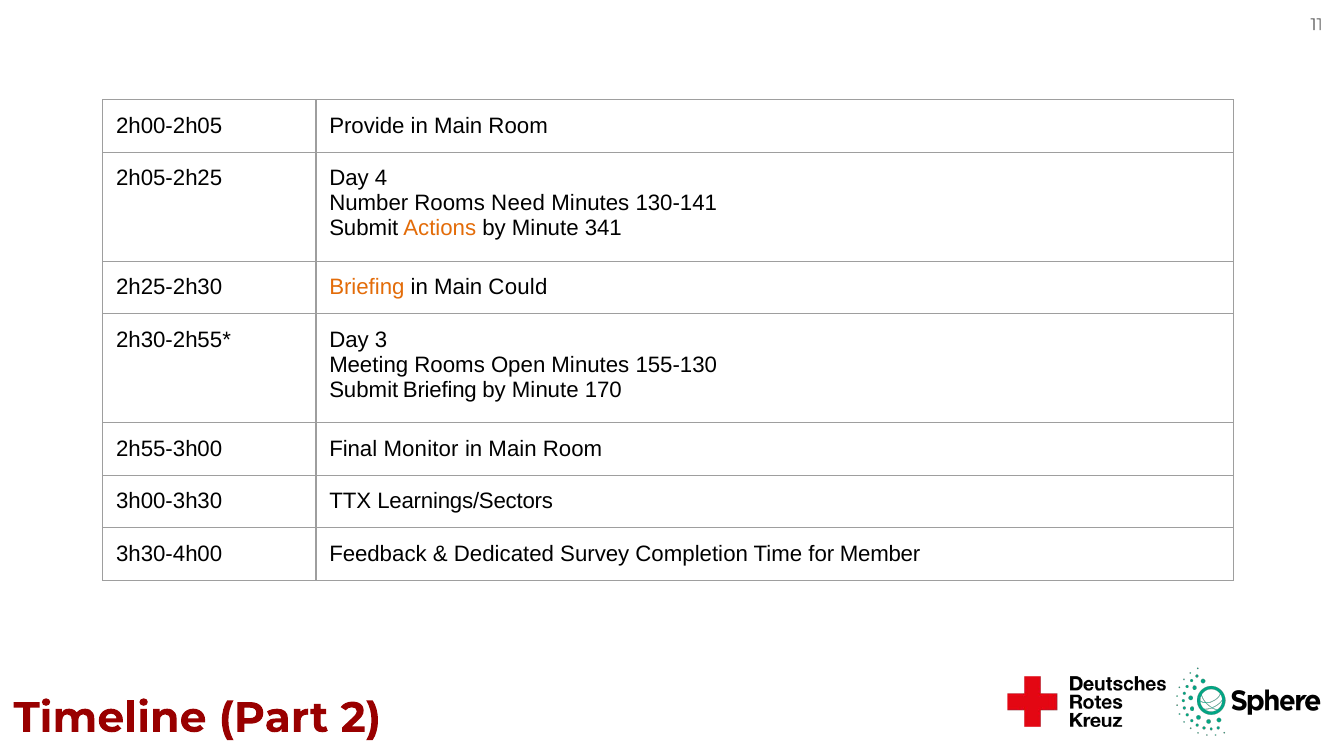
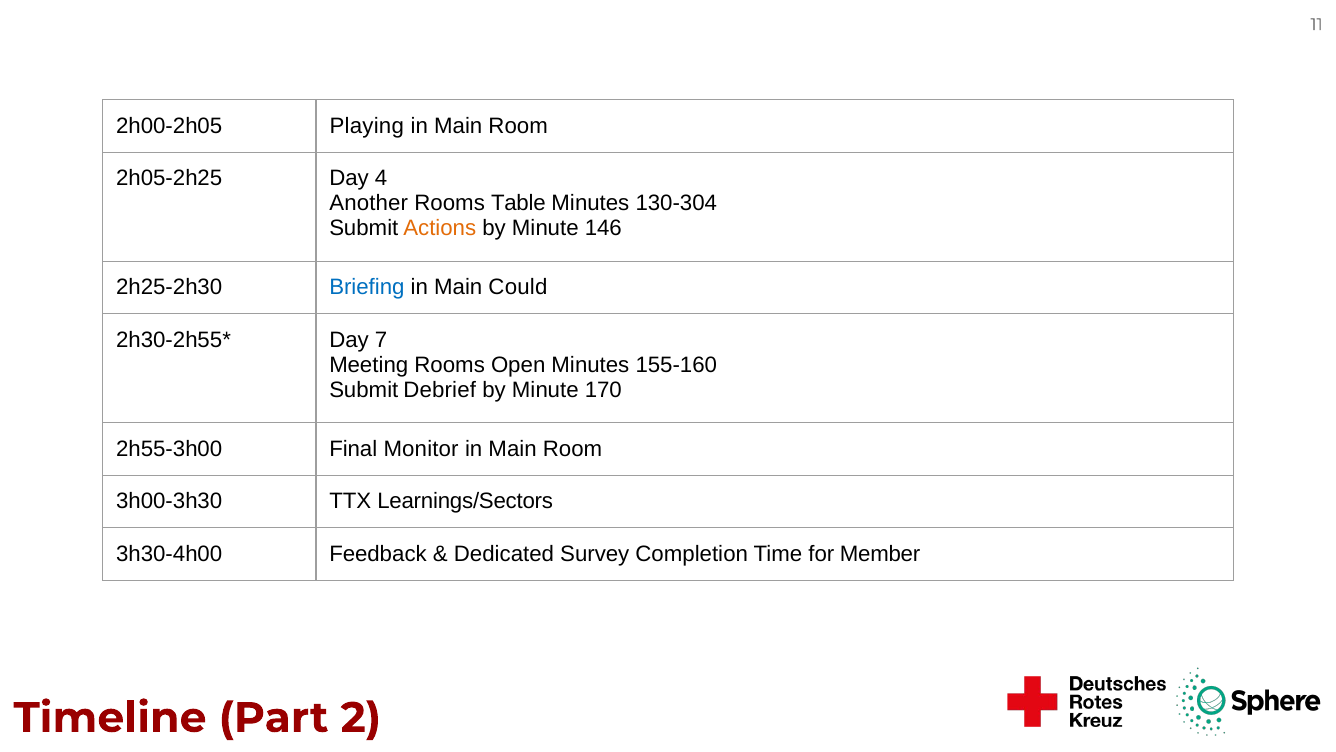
Provide: Provide -> Playing (367, 126)
Number: Number -> Another (369, 203)
Need: Need -> Table (518, 203)
130-141: 130-141 -> 130-304 (676, 203)
341: 341 -> 146 (603, 228)
Briefing colour: orange -> blue (367, 287)
3: 3 -> 7 (381, 340)
155-130: 155-130 -> 155-160 (676, 365)
Submit Briefing: Briefing -> Debrief (440, 390)
